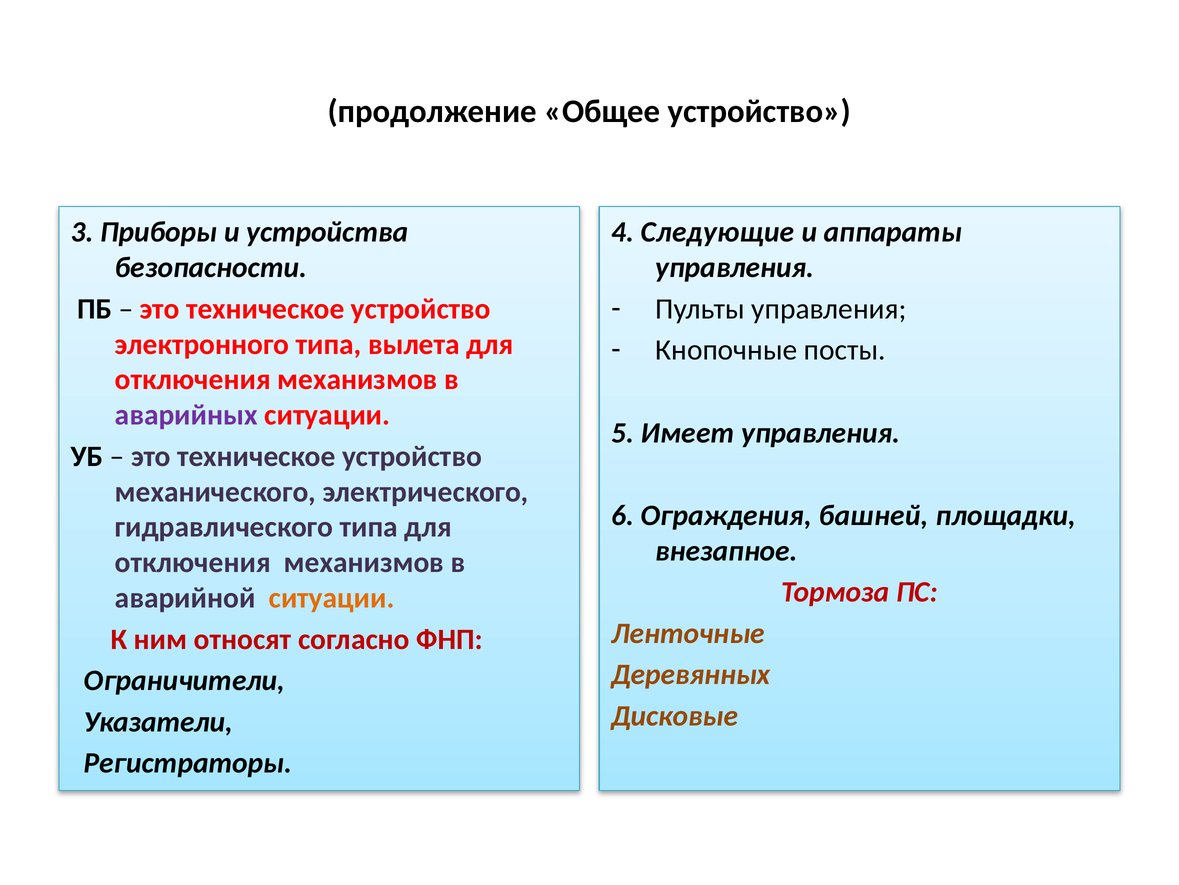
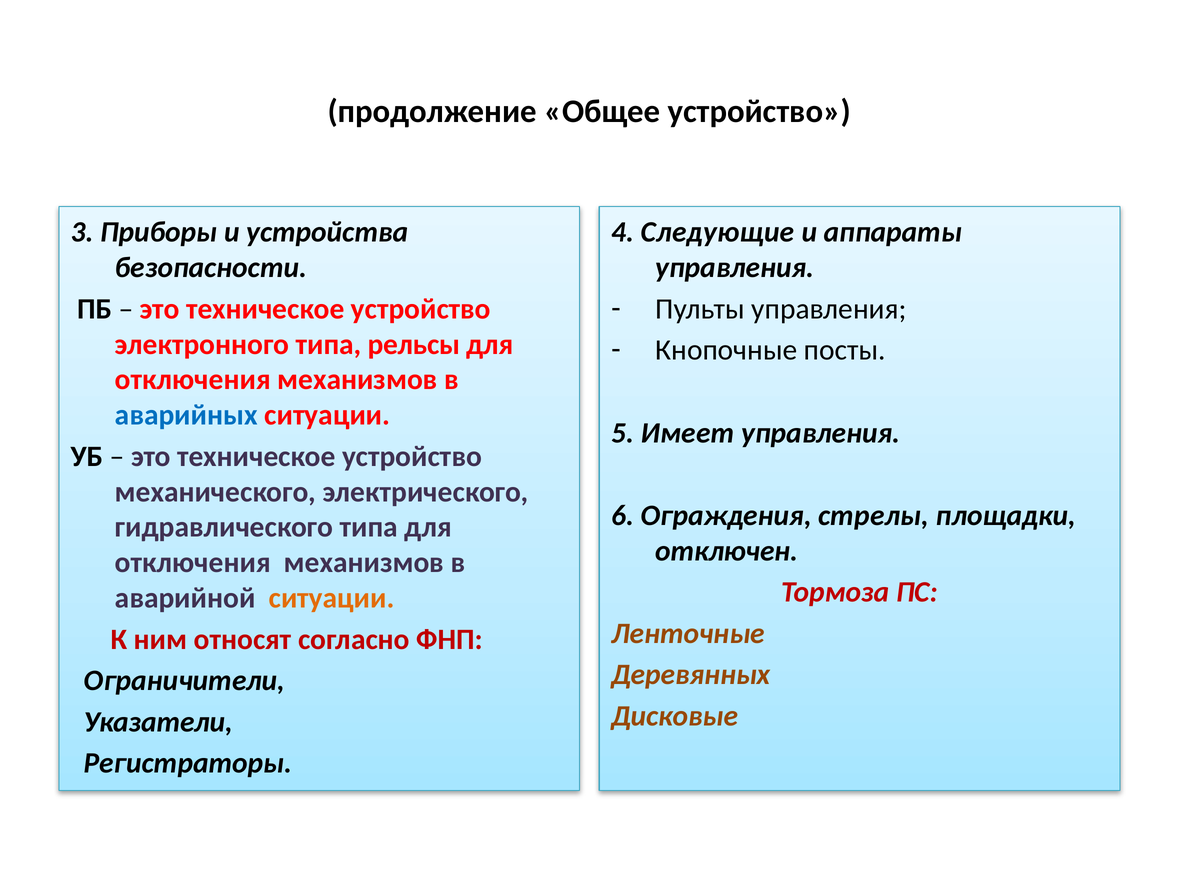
вылета: вылета -> рельсы (414, 344)
аварийных colour: purple -> blue (186, 415)
башней: башней -> стрелы (874, 515)
внезапное: внезапное -> отключен (727, 550)
